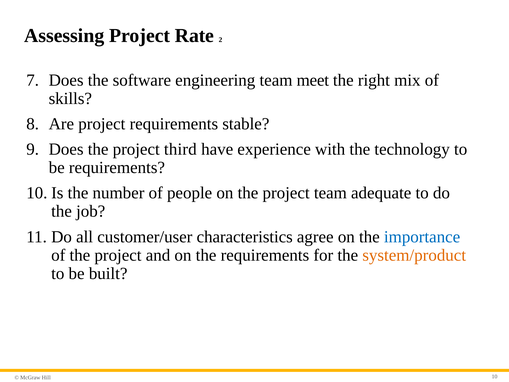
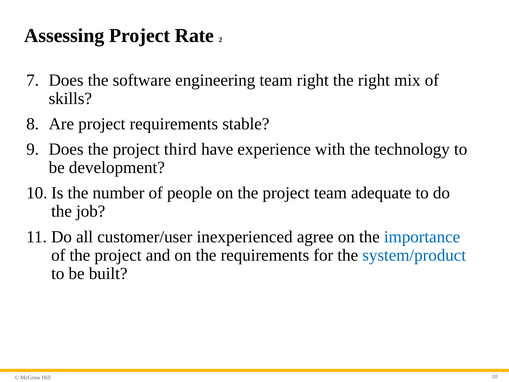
team meet: meet -> right (313, 80)
be requirements: requirements -> development (117, 168)
characteristics: characteristics -> inexperienced (245, 237)
system/product colour: orange -> blue (414, 255)
